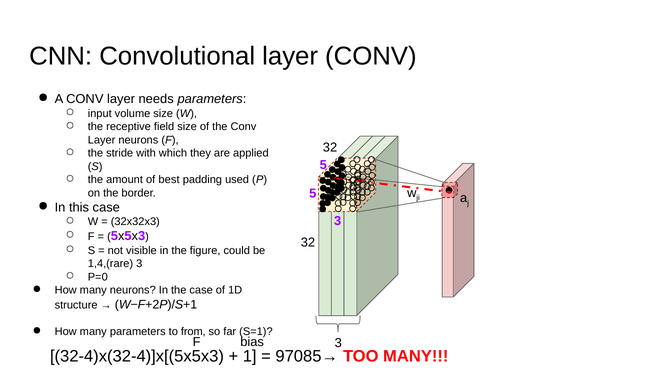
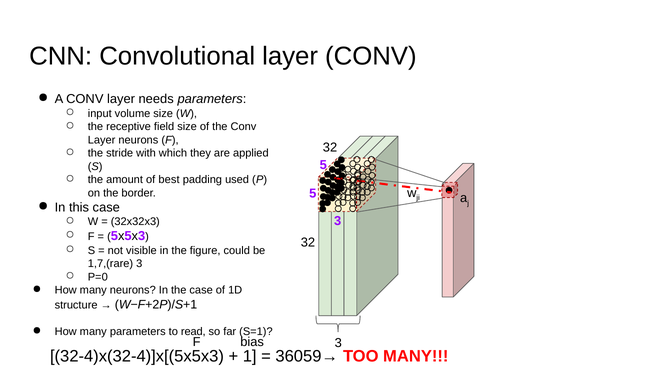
1,4,(rare: 1,4,(rare -> 1,7,(rare (110, 264)
from: from -> read (193, 332)
97085→: 97085→ -> 36059→ (307, 356)
